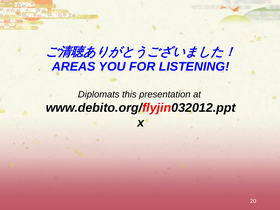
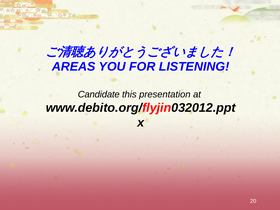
Diplomats: Diplomats -> Candidate (99, 94)
